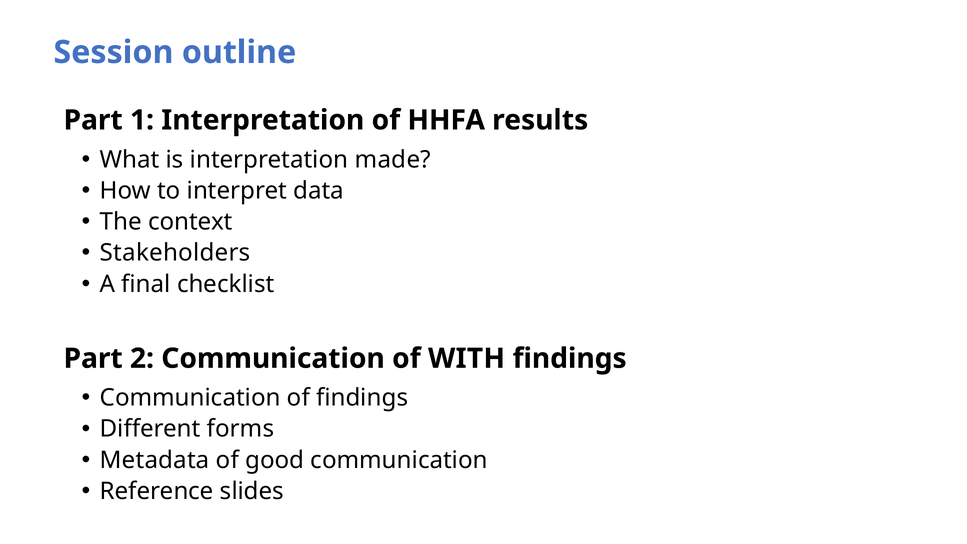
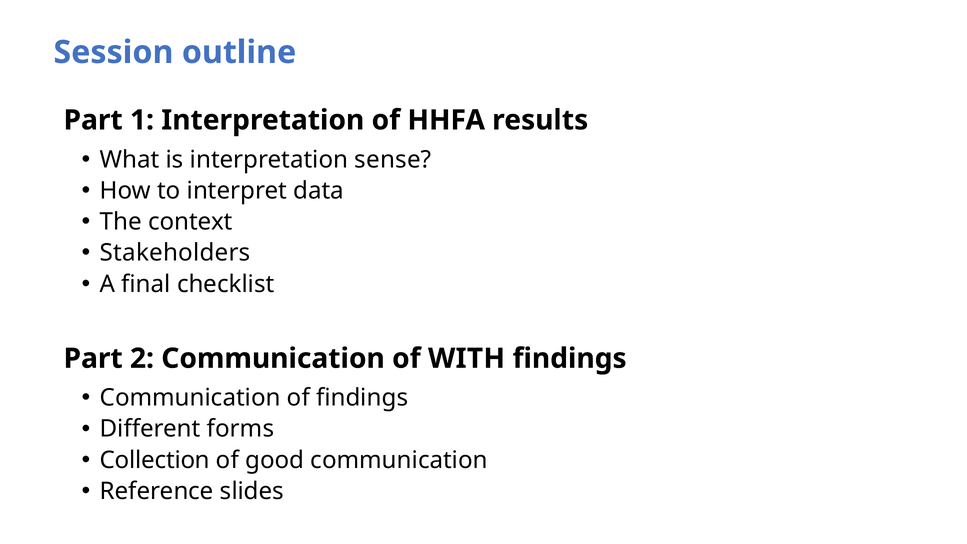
made: made -> sense (393, 160)
Metadata: Metadata -> Collection (155, 460)
